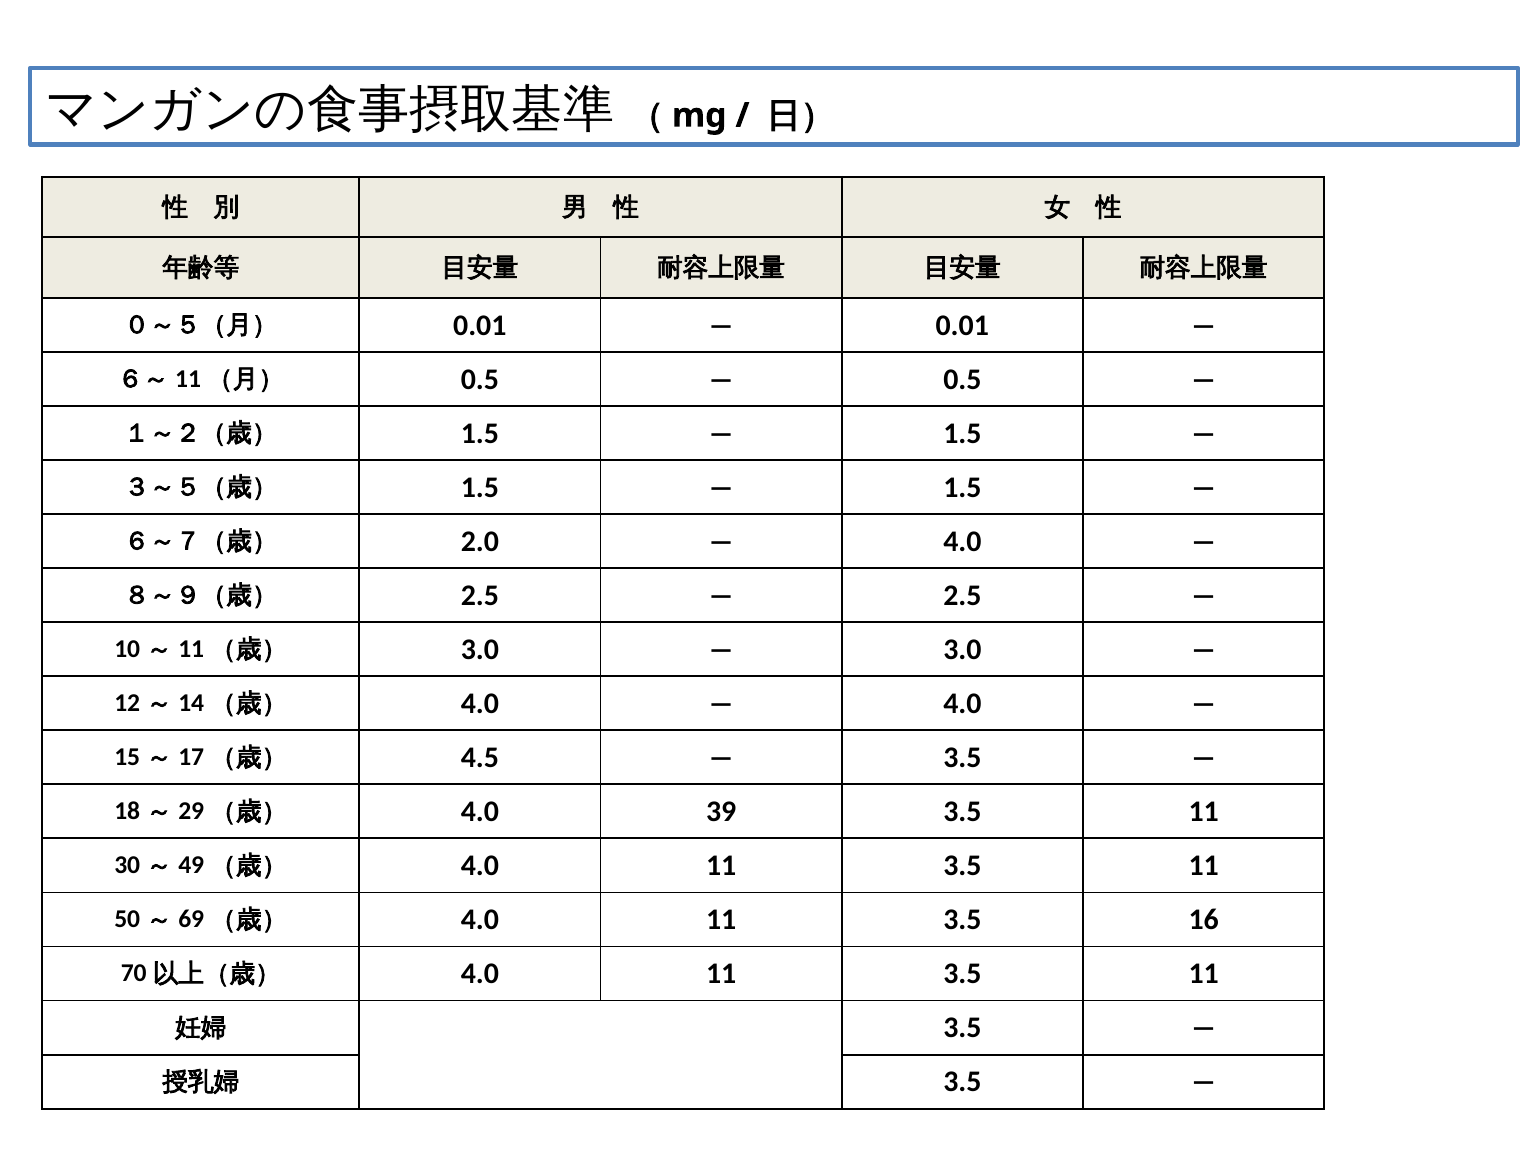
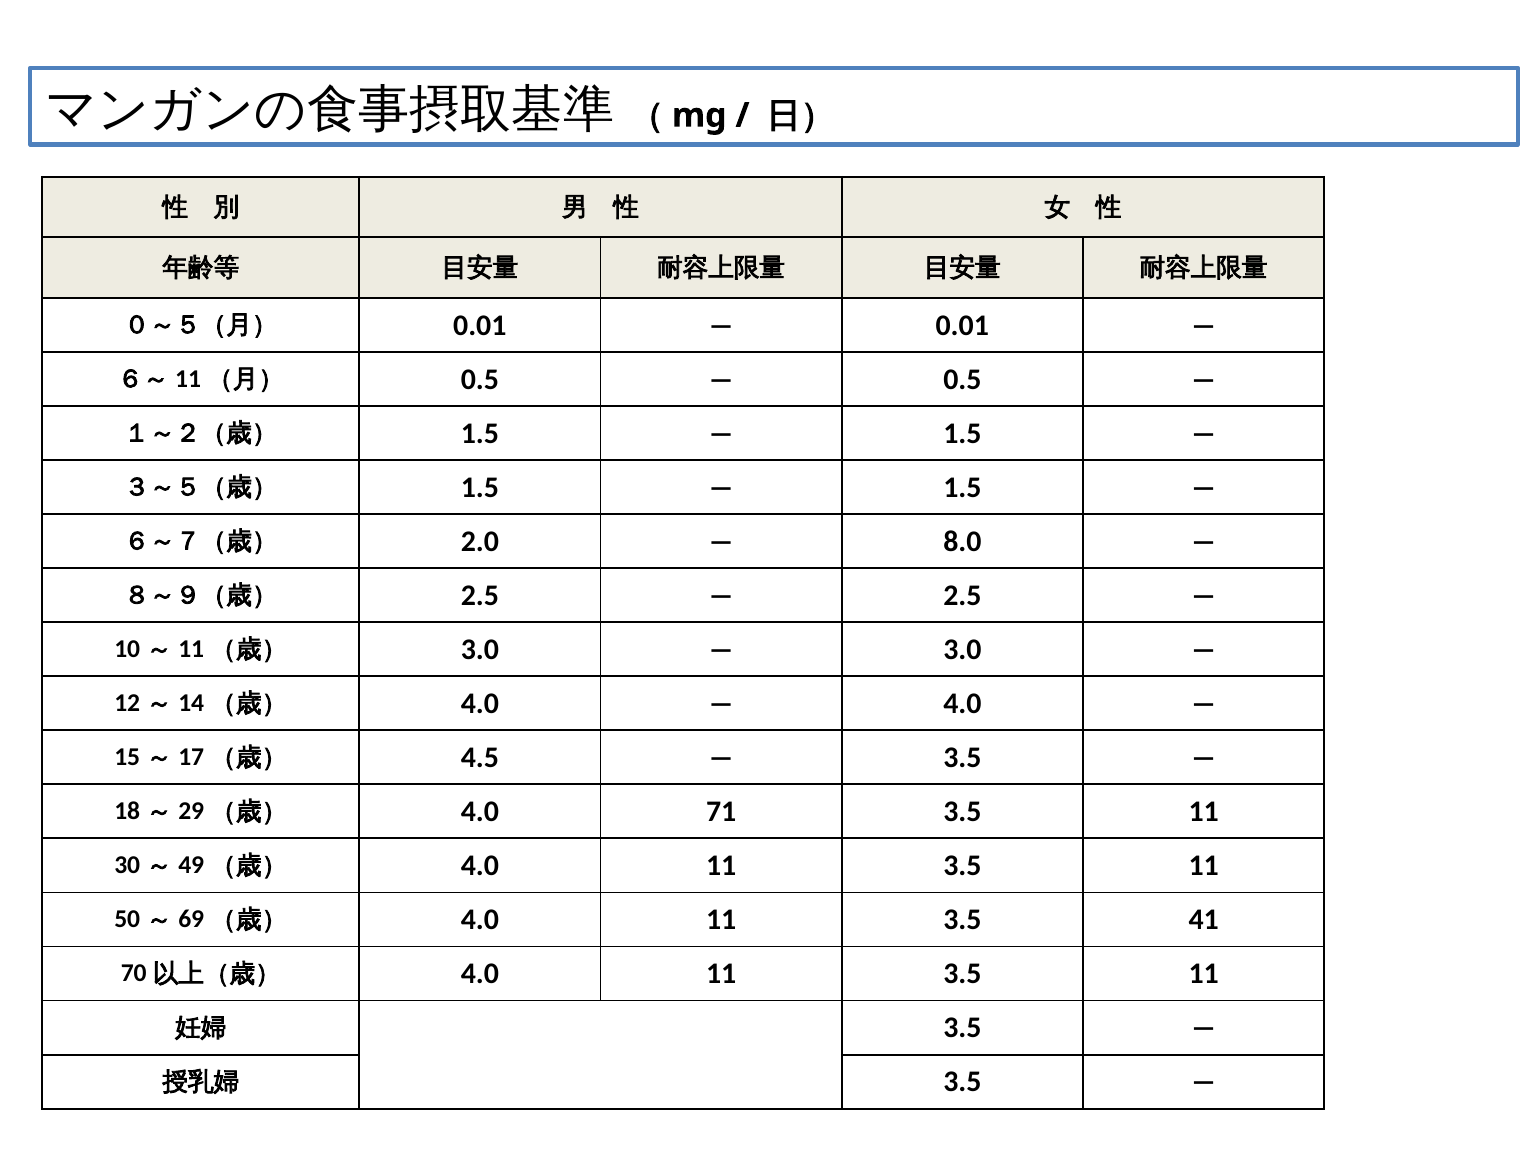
4.0: 4.0 -> 8.0 (962, 541)
39: 39 -> 71 (721, 812)
16: 16 -> 41 (1204, 920)
